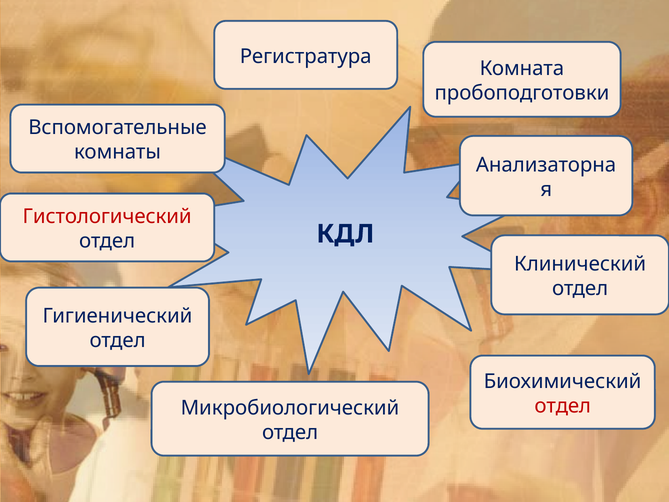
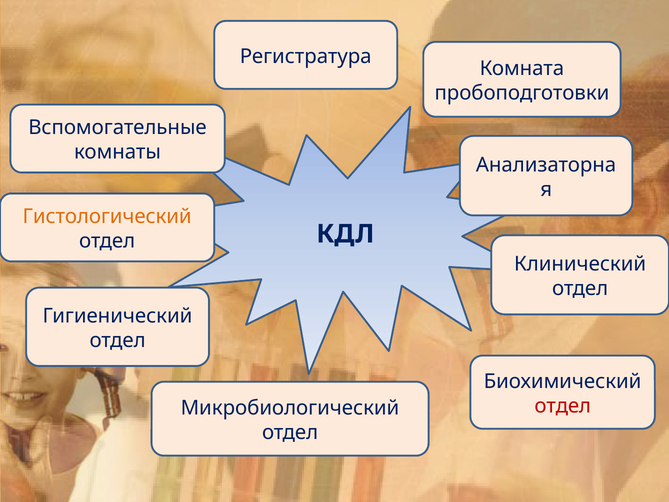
Гистологический colour: red -> orange (107, 216)
